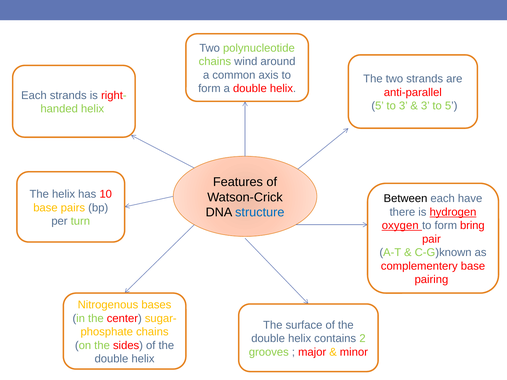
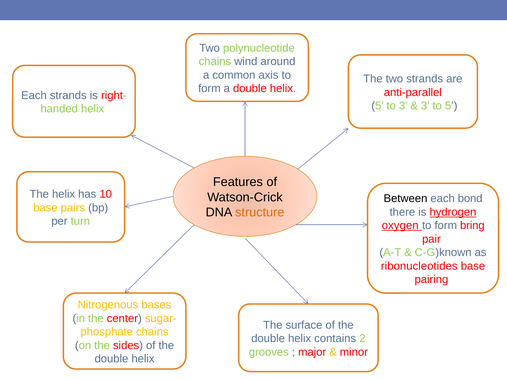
have: have -> bond (470, 199)
structure colour: blue -> orange (260, 213)
complementery: complementery -> ribonucleotides (419, 266)
